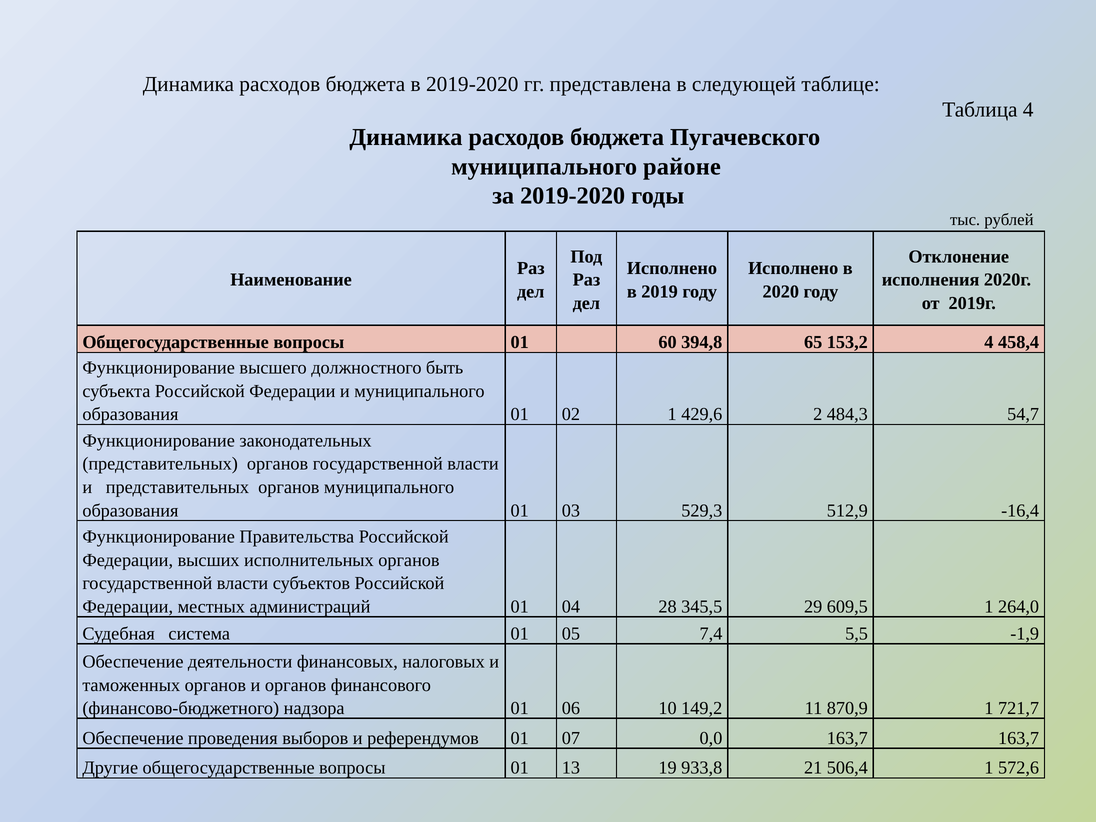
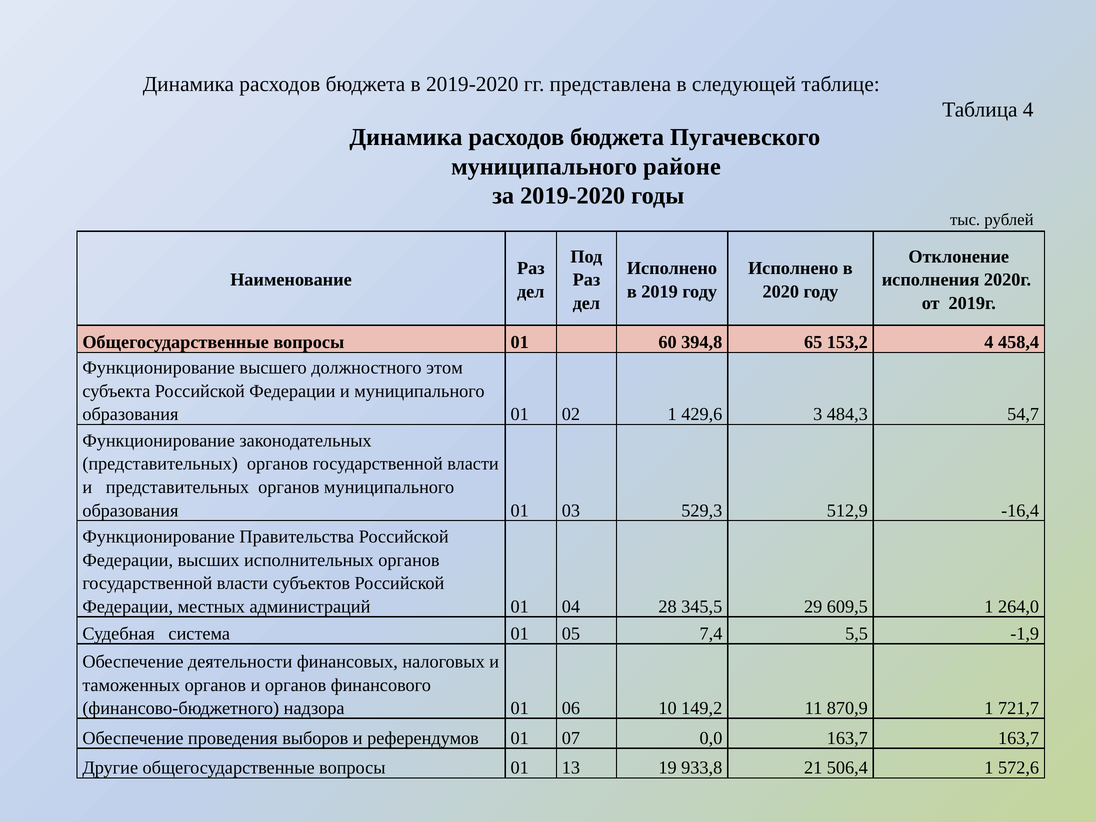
быть: быть -> этом (444, 368)
2: 2 -> 3 (818, 414)
